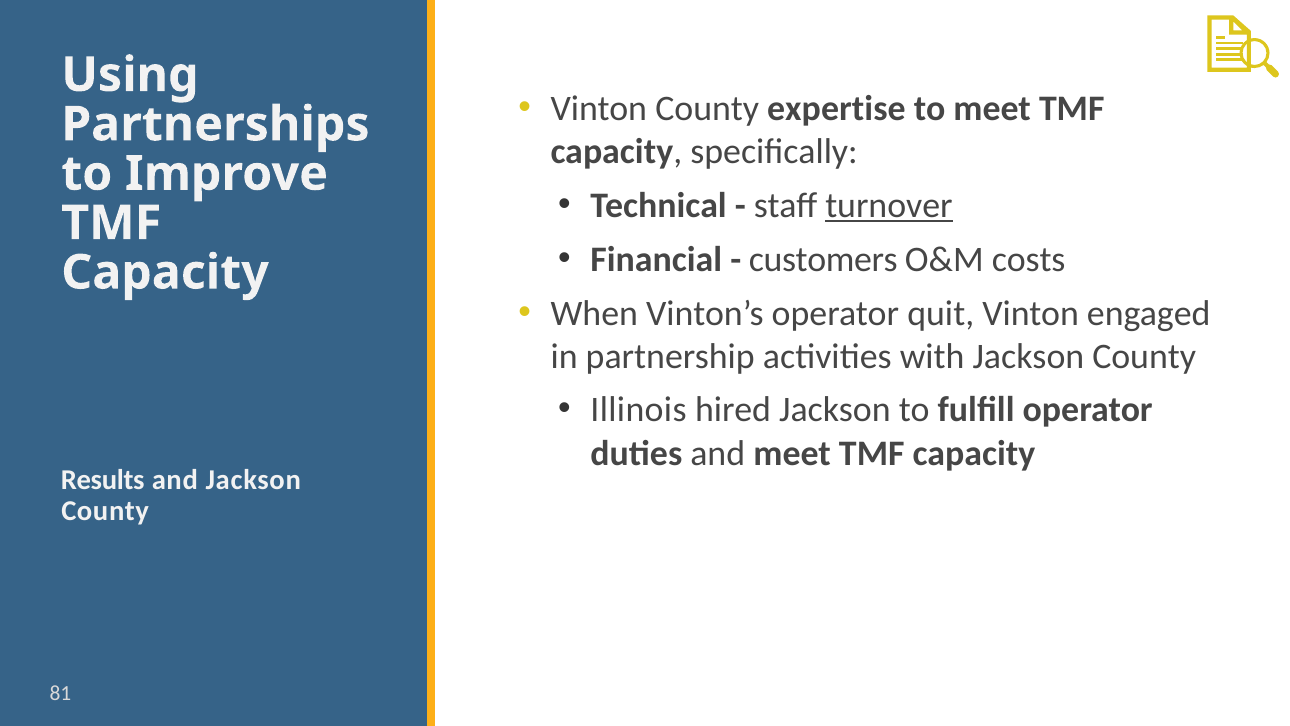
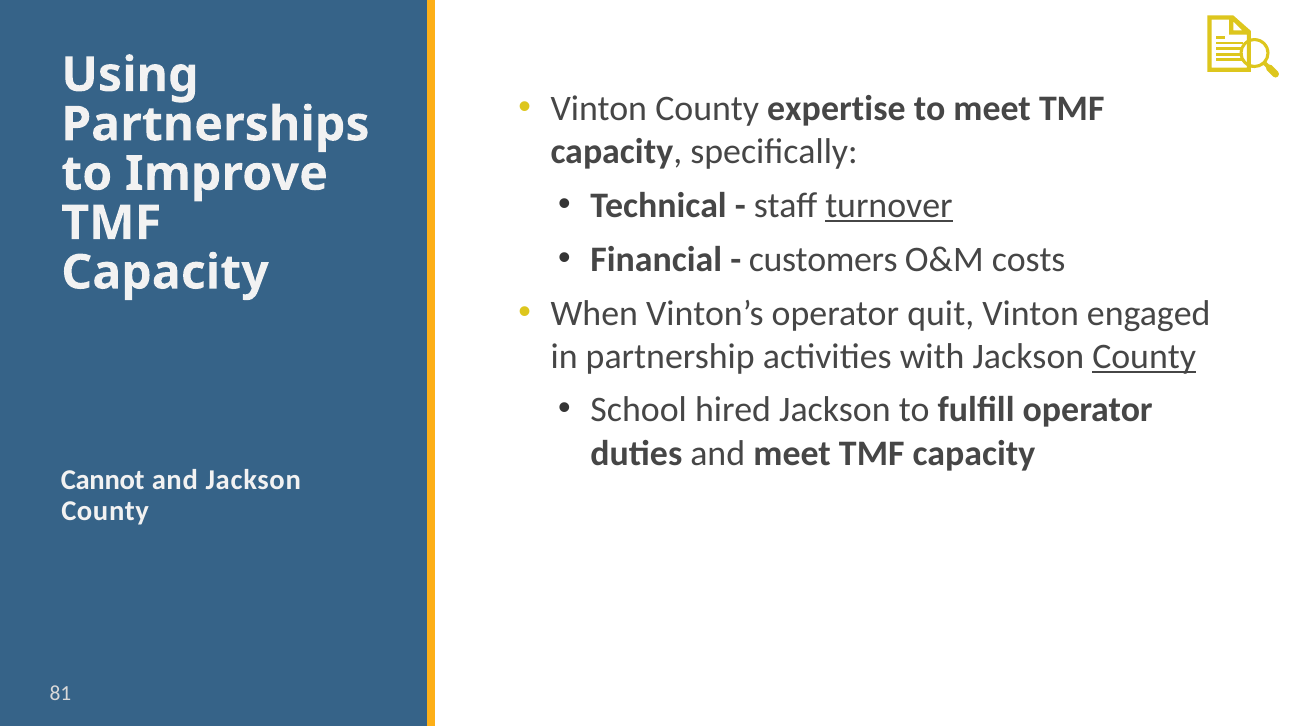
County underline: none -> present (1144, 356)
Illinois: Illinois -> School (639, 410)
Results: Results -> Cannot (103, 480)
